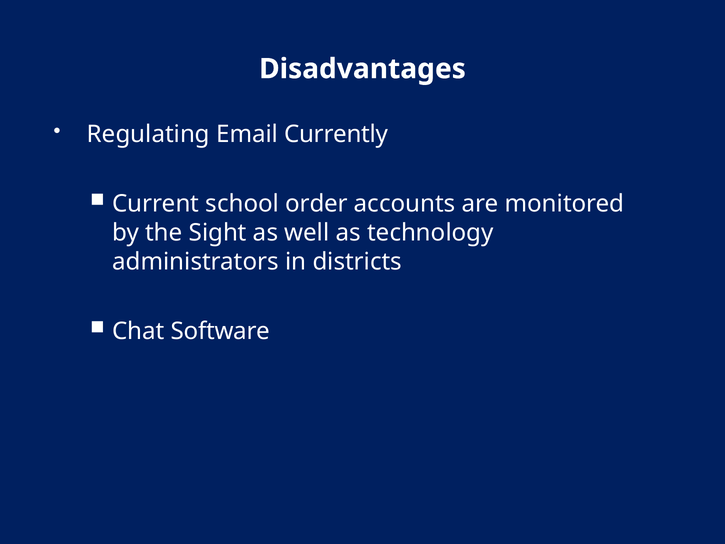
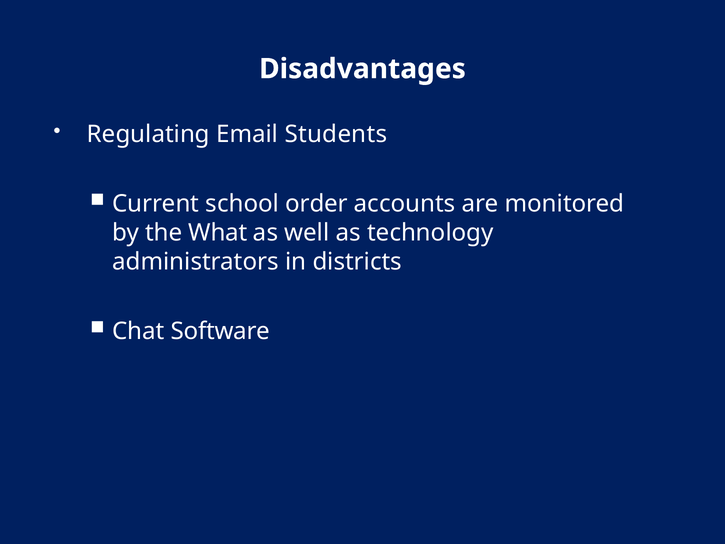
Currently: Currently -> Students (336, 134)
Sight: Sight -> What (218, 233)
